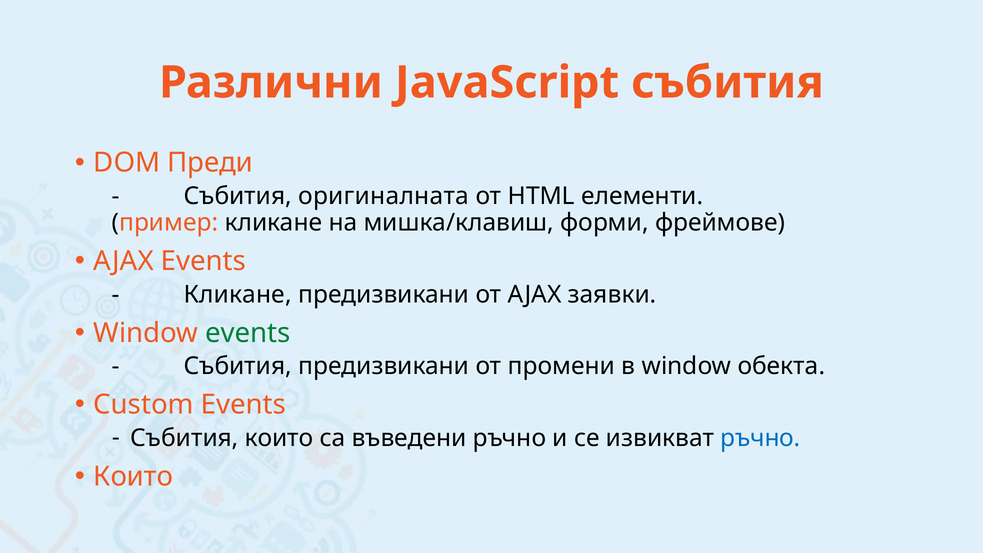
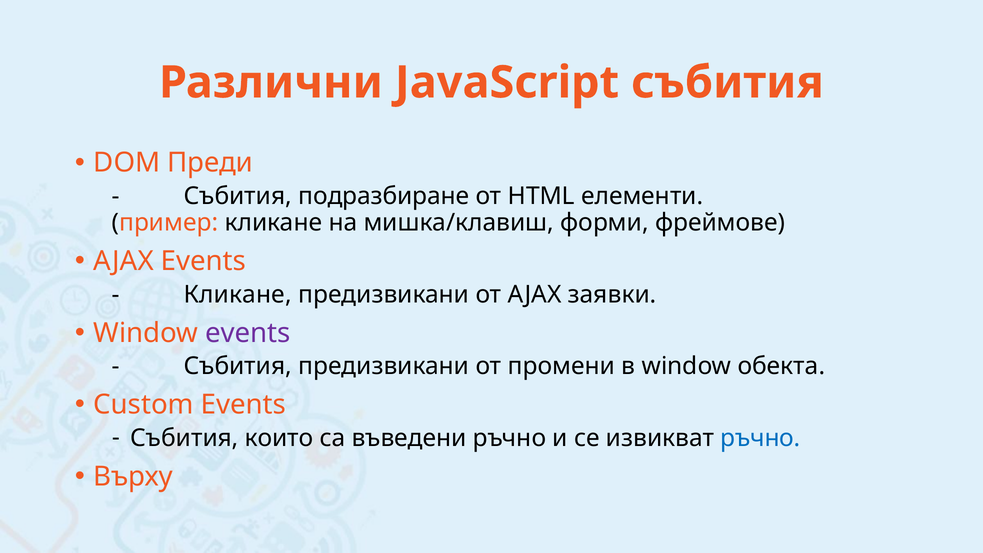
оригиналната: оригиналната -> подразбиране (384, 196)
events colour: green -> purple (248, 333)
Които: Които -> Върху (133, 476)
